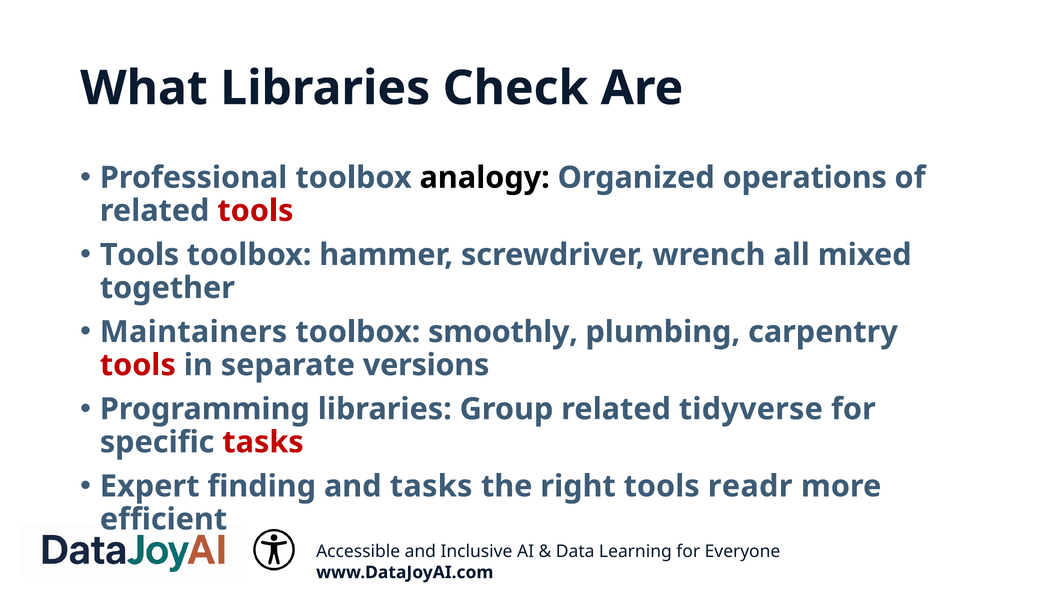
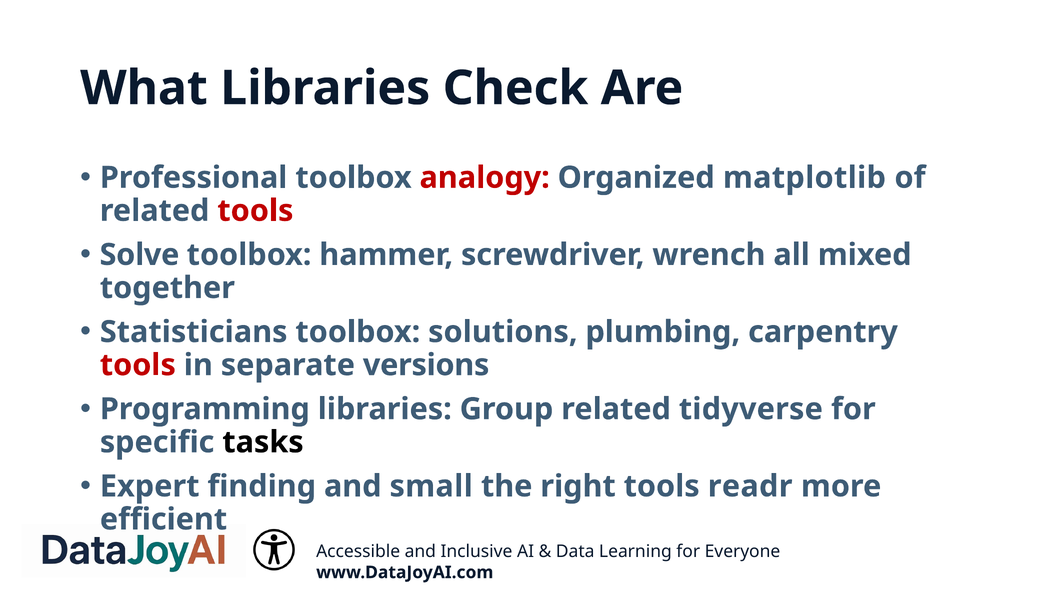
analogy colour: black -> red (485, 178)
operations: operations -> matplotlib (804, 178)
Tools: Tools -> Solve (139, 255)
Maintainers: Maintainers -> Statisticians (194, 332)
smoothly: smoothly -> solutions (503, 332)
tasks colour: red -> black (263, 442)
and tasks: tasks -> small (431, 486)
